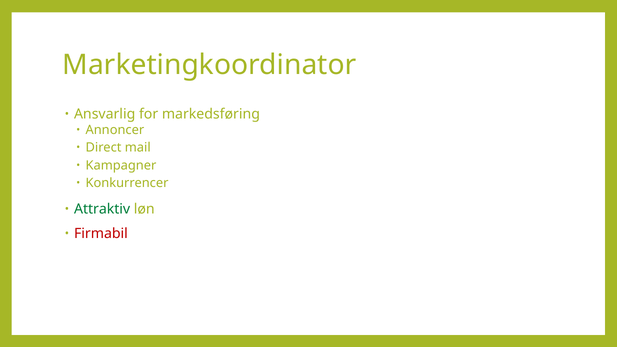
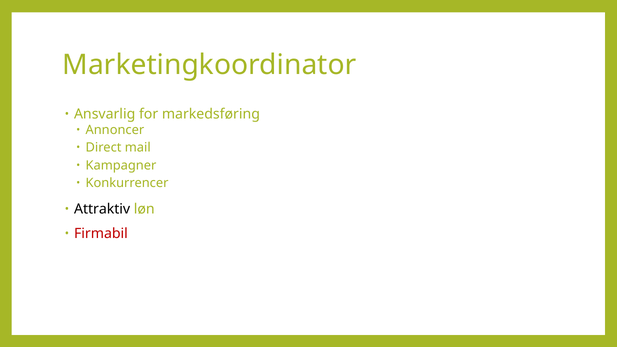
Attraktiv colour: green -> black (102, 209)
